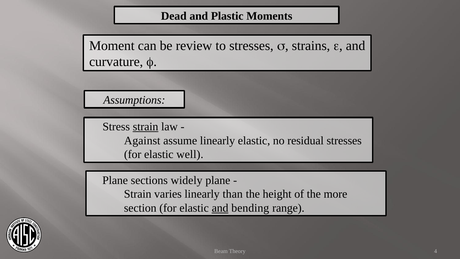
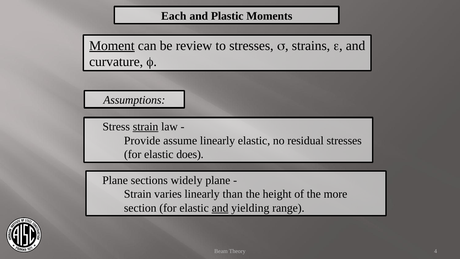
Dead: Dead -> Each (174, 16)
Moment underline: none -> present (112, 46)
Against: Against -> Provide (142, 141)
well: well -> does (190, 154)
bending: bending -> yielding (250, 208)
